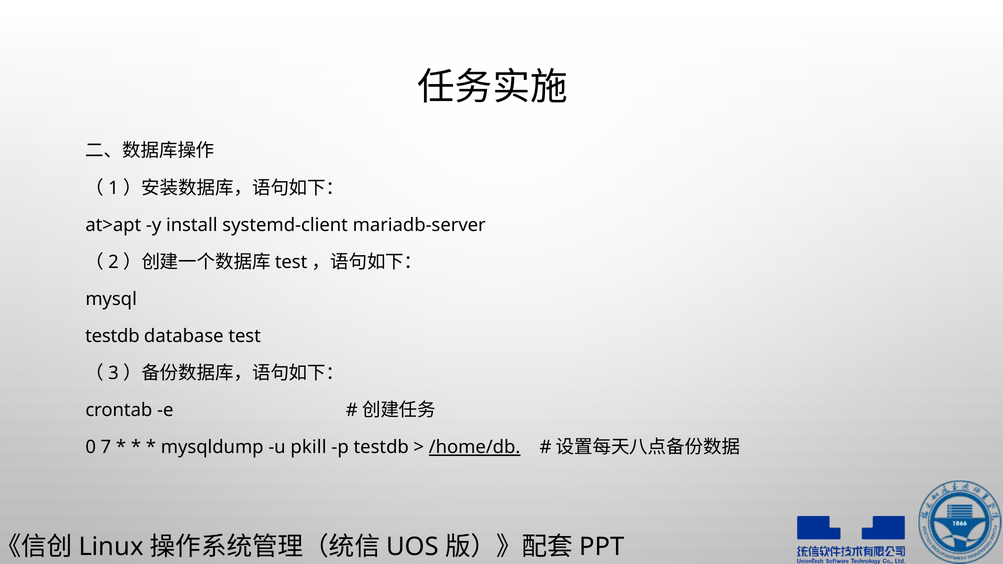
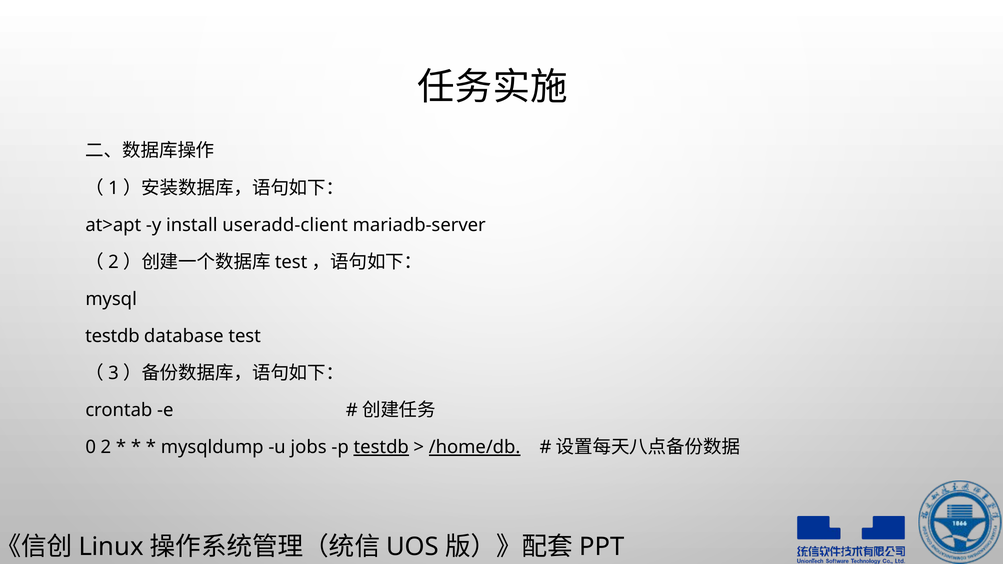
systemd-client: systemd-client -> useradd-client (285, 225)
7: 7 -> 2 (106, 448)
pkill: pkill -> jobs (309, 448)
testdb underline: none -> present (381, 448)
